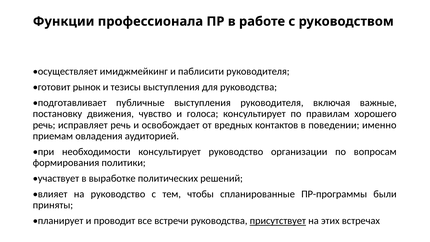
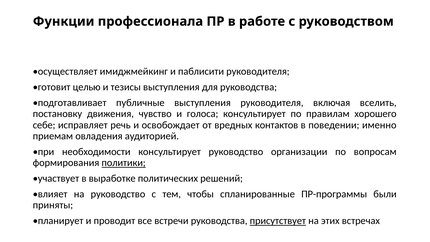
рынок: рынок -> целью (87, 87)
важные: важные -> вселить (378, 103)
речь: речь -> себе (44, 125)
политики underline: none -> present (124, 163)
